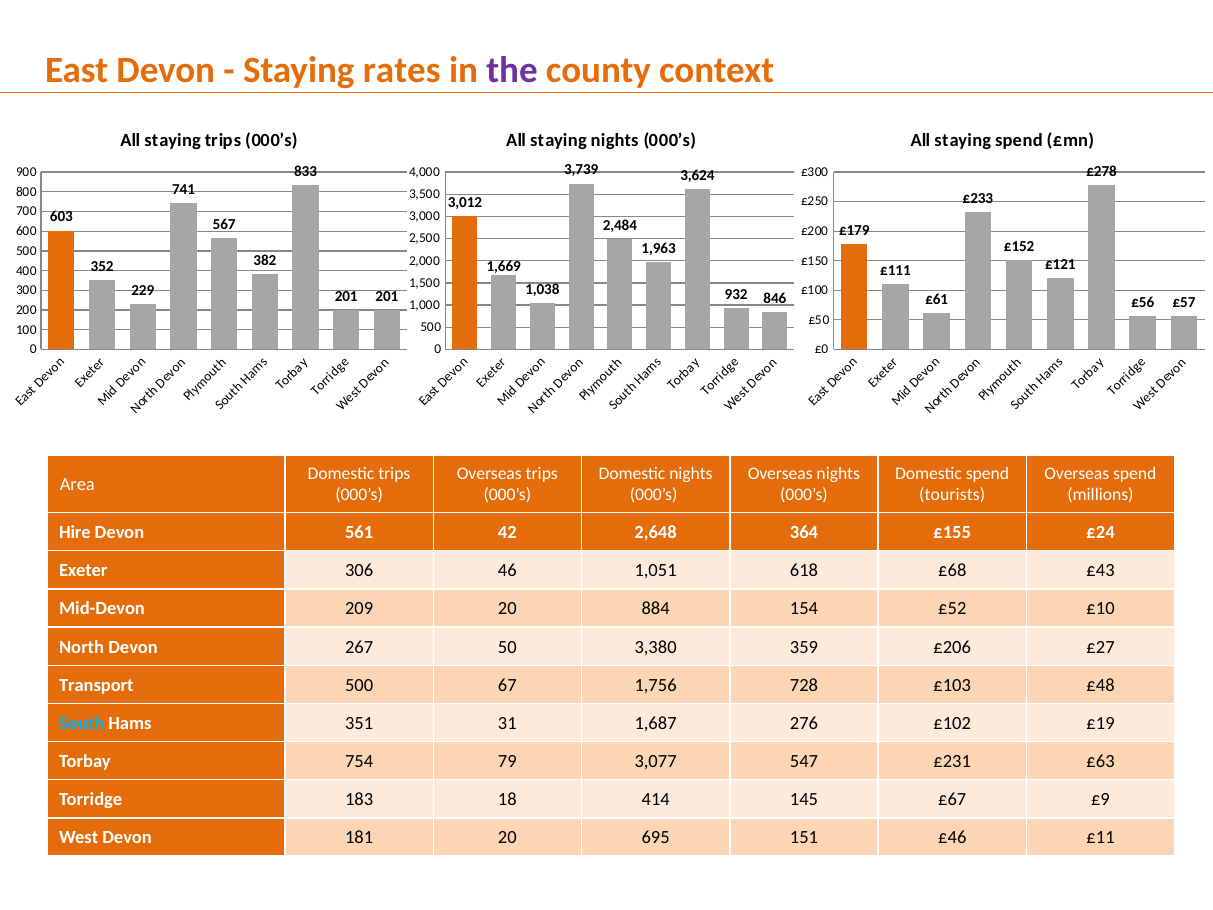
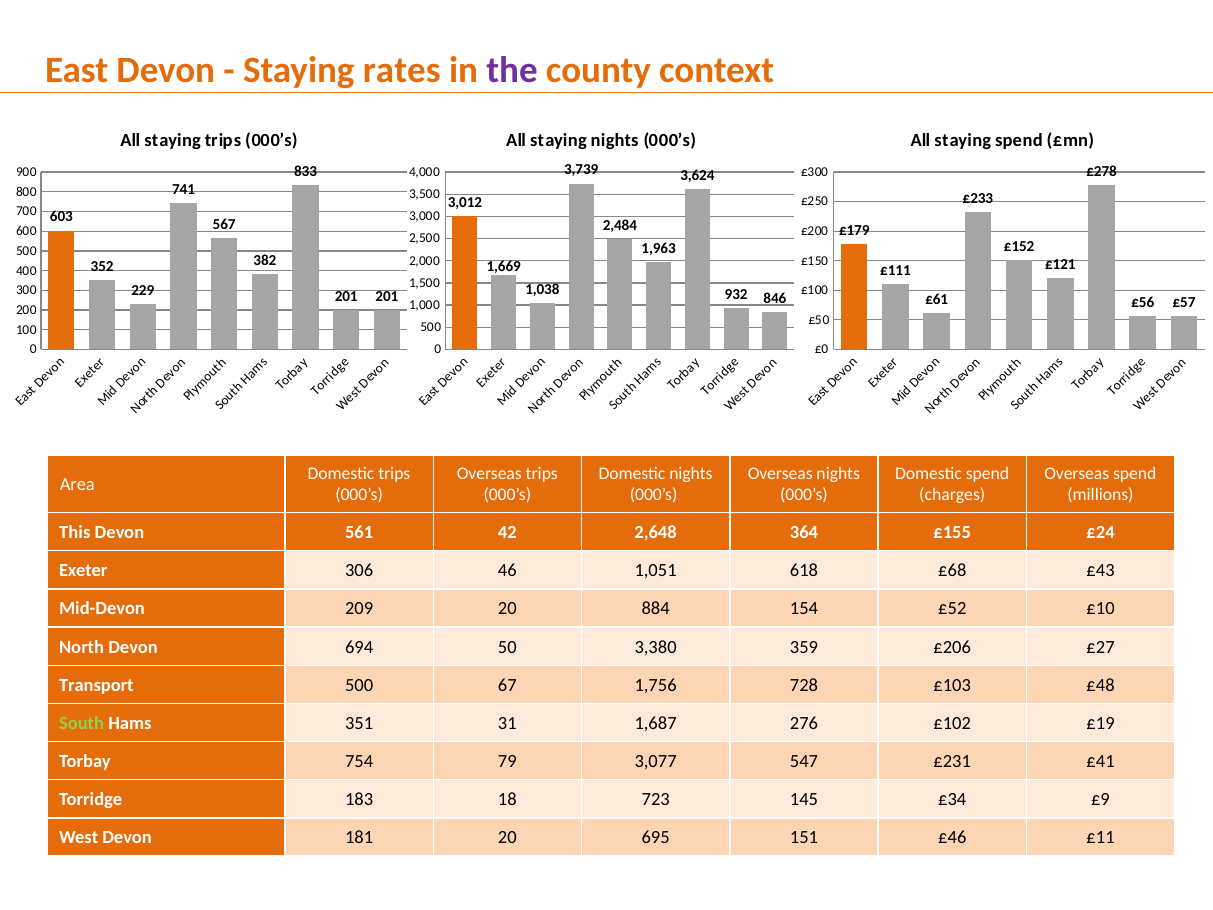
tourists: tourists -> charges (952, 495)
Hire: Hire -> This (75, 532)
267: 267 -> 694 (359, 647)
South colour: light blue -> light green (82, 723)
£63: £63 -> £41 (1101, 761)
414: 414 -> 723 (656, 799)
£67: £67 -> £34 (952, 799)
